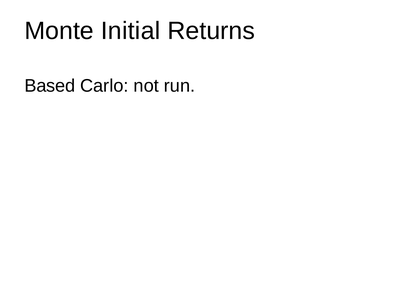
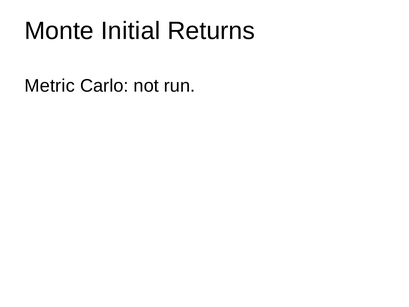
Based: Based -> Metric (50, 86)
